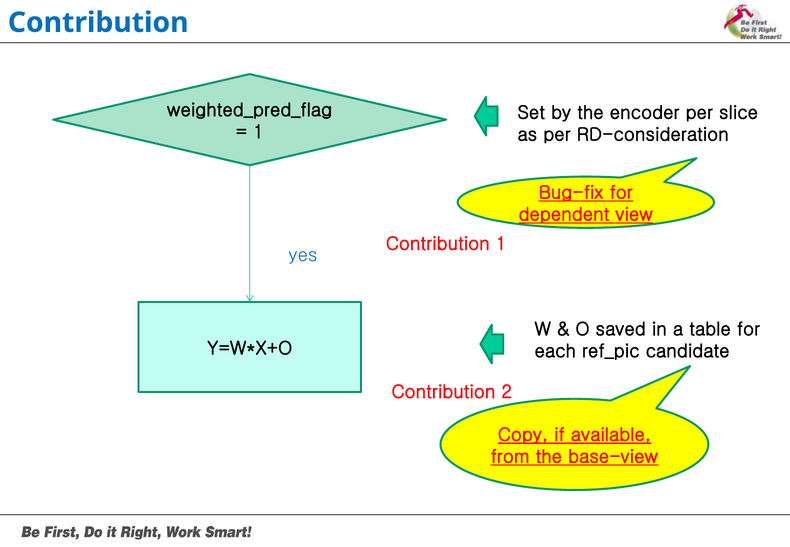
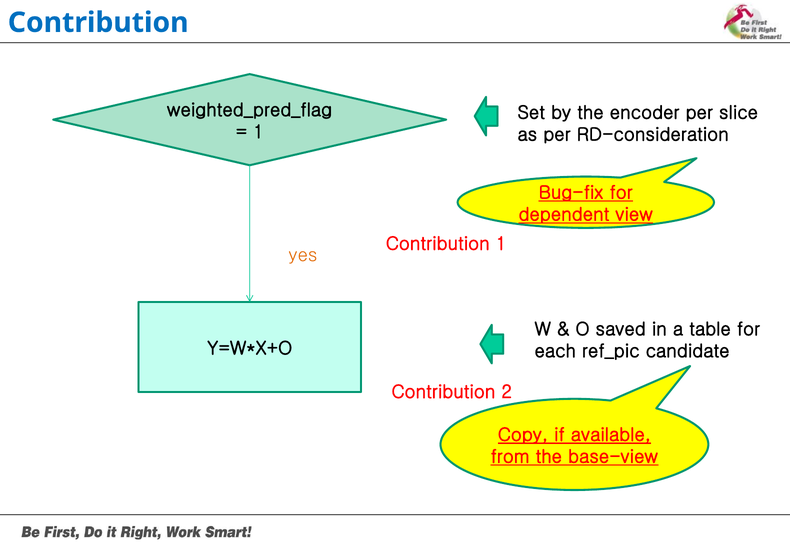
yes colour: blue -> orange (303, 255)
